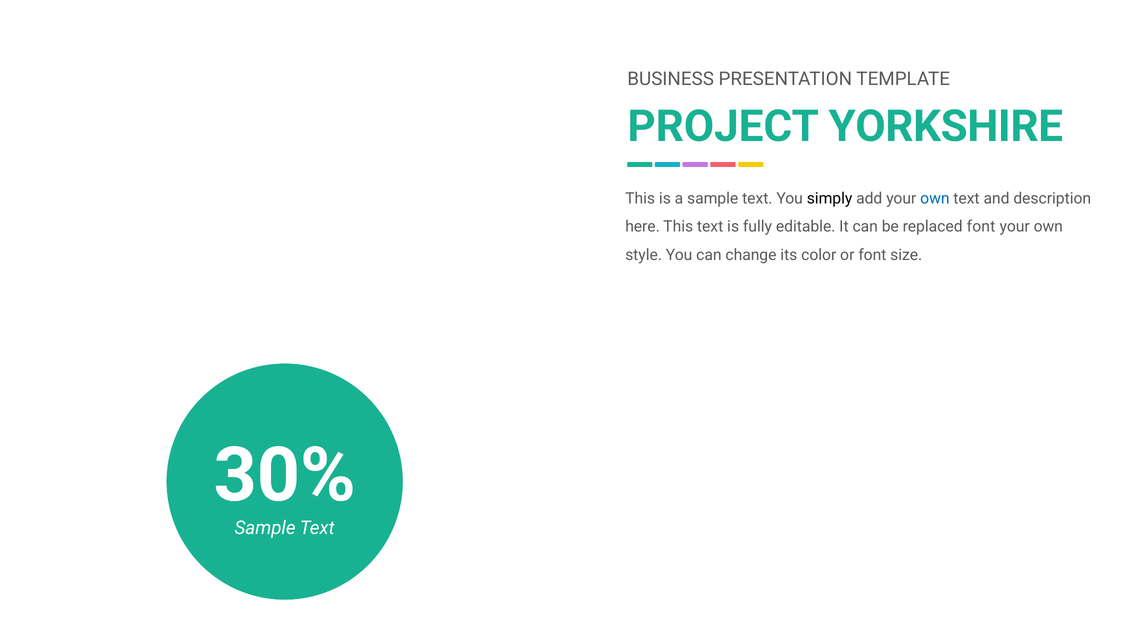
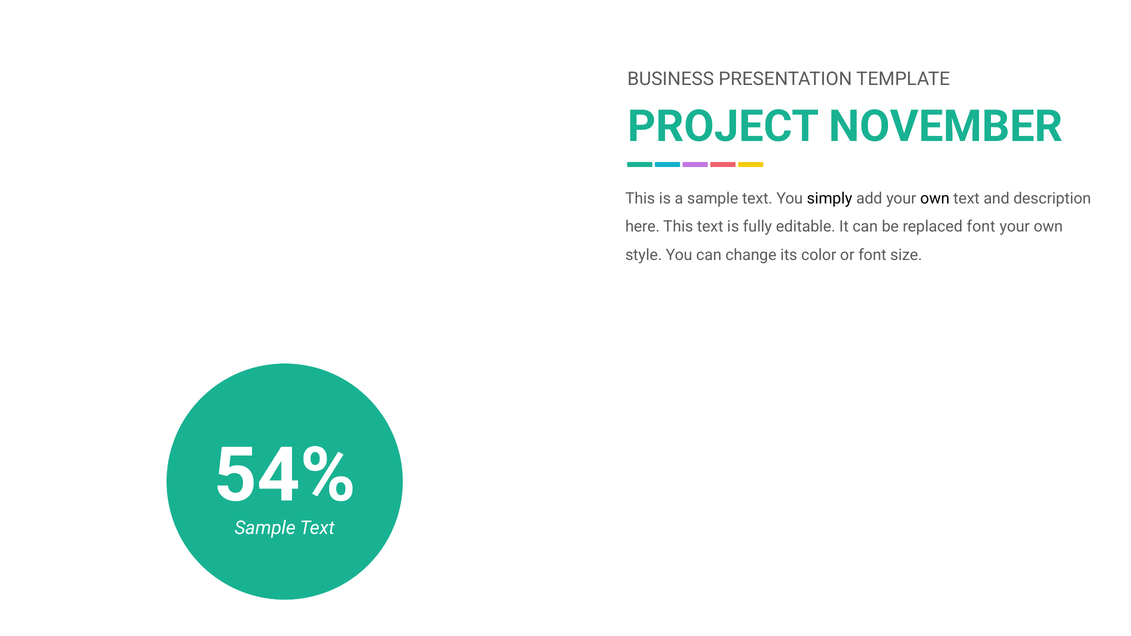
YORKSHIRE: YORKSHIRE -> NOVEMBER (946, 126)
own colour: blue -> black (935, 198)
30%: 30% -> 54% (285, 476)
